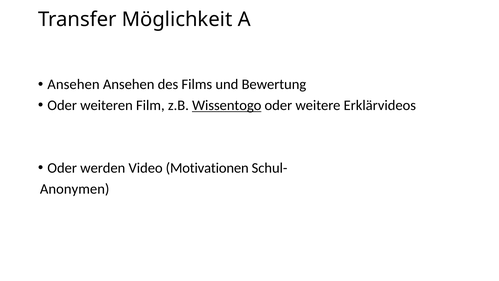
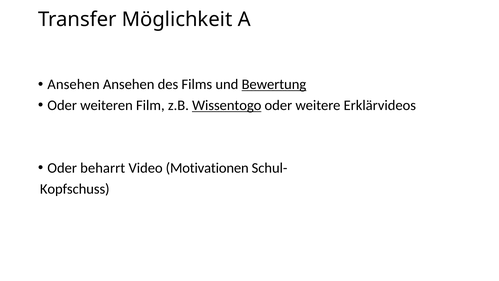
Bewertung underline: none -> present (274, 84)
werden: werden -> beharrt (103, 168)
Anonymen: Anonymen -> Kopfschuss (75, 189)
